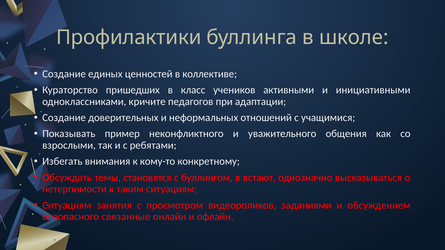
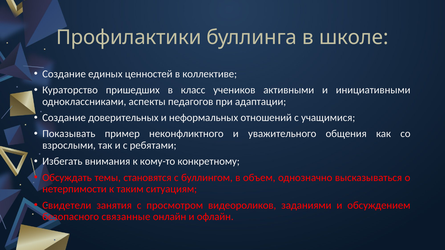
кричите: кричите -> аспекты (147, 102)
встают: встают -> объем (259, 178)
Ситуациям: Ситуациям -> Свидетели (67, 205)
